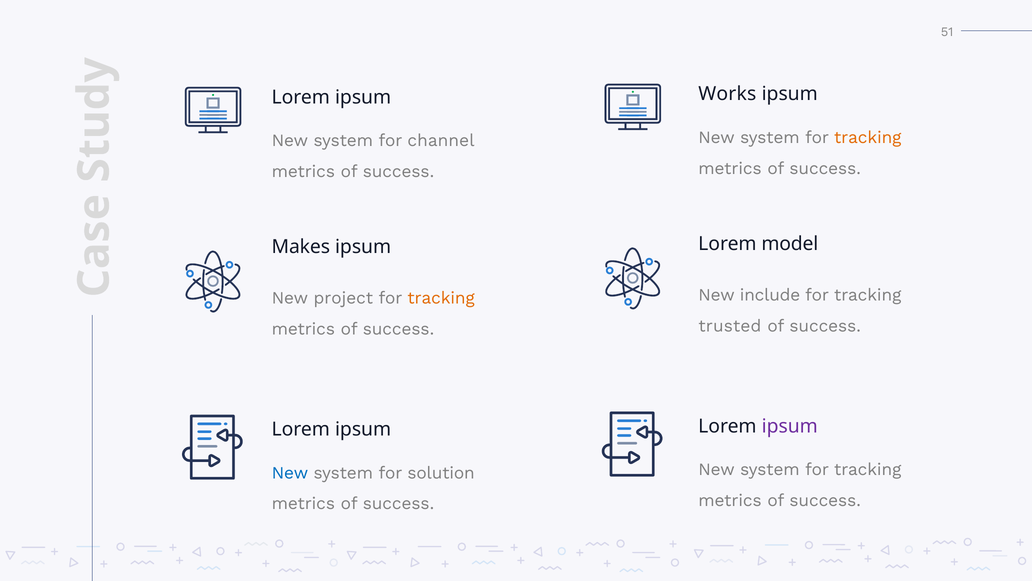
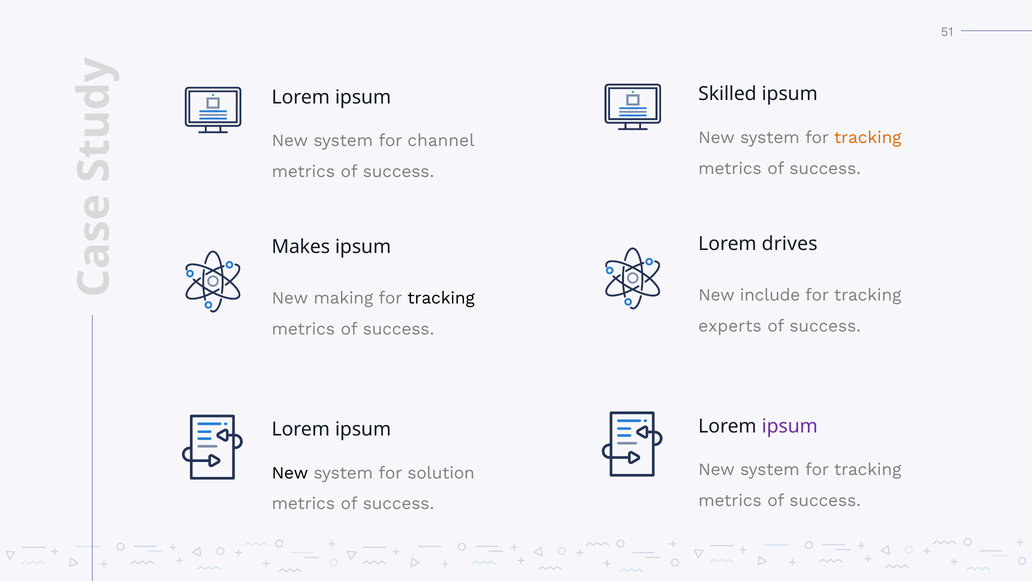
Works: Works -> Skilled (727, 94)
model: model -> drives (790, 244)
project: project -> making (343, 298)
tracking colour: orange -> black (441, 298)
trusted: trusted -> experts (730, 326)
New colour: blue -> black (290, 472)
